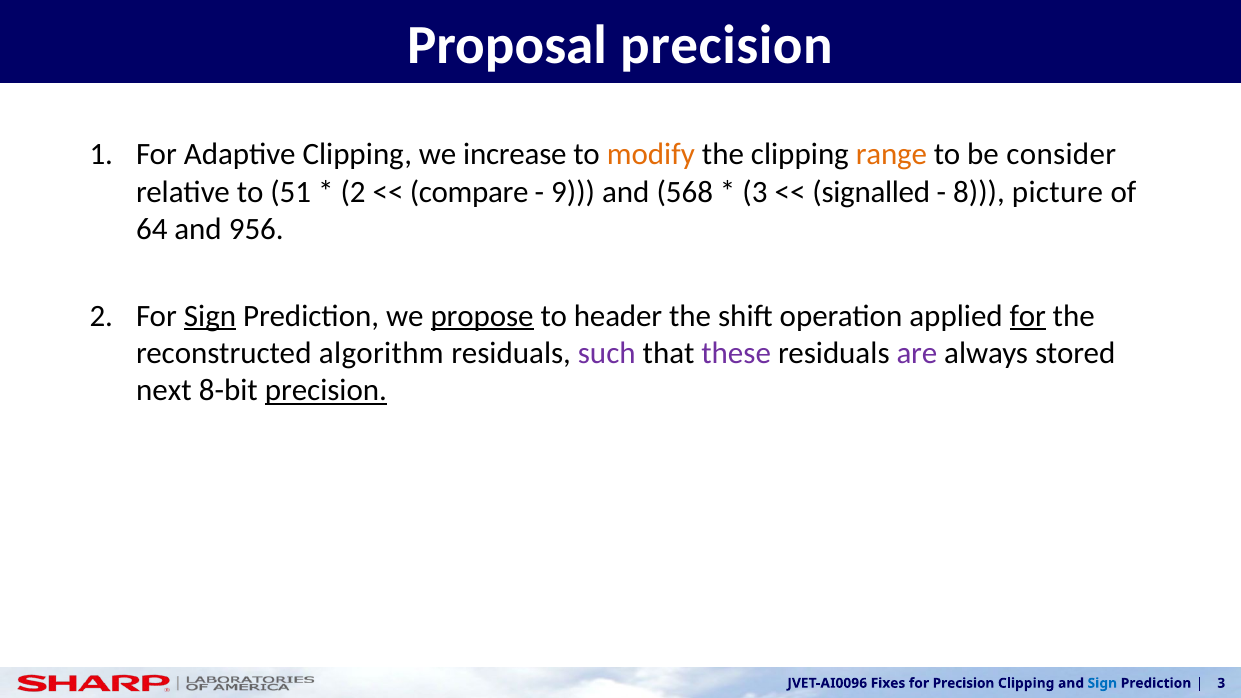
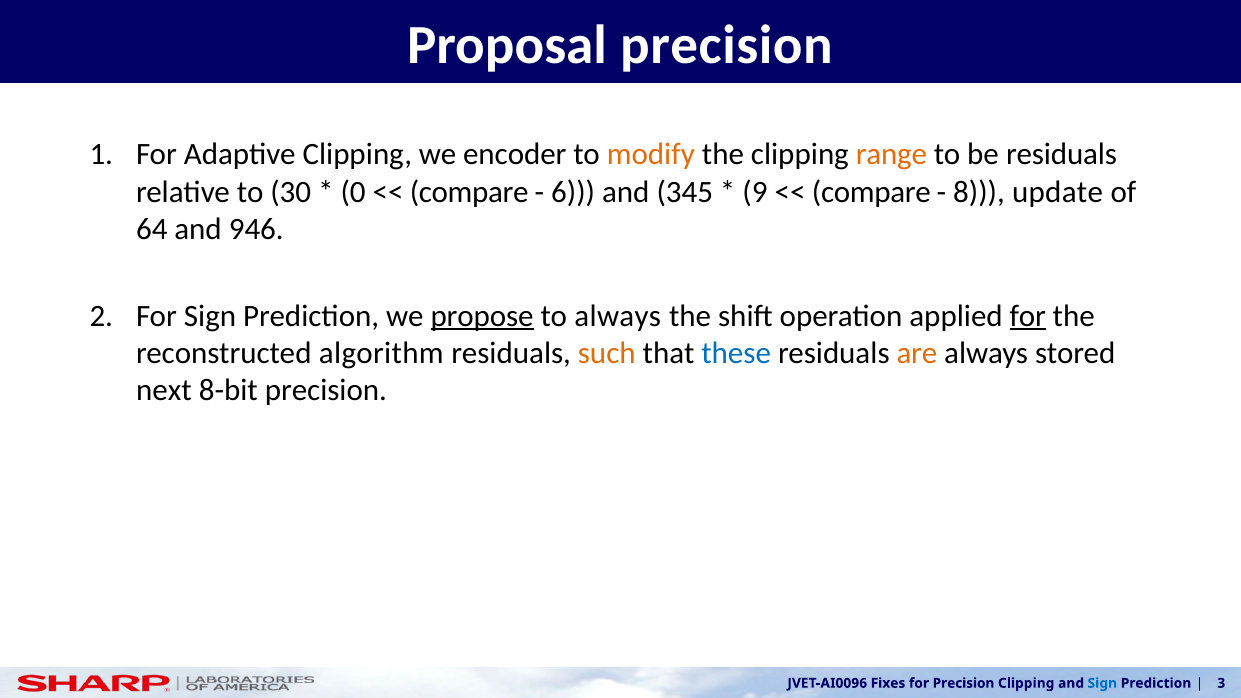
increase: increase -> encoder (515, 155)
be consider: consider -> residuals (1061, 155)
51: 51 -> 30 (291, 192)
2: 2 -> 0 (353, 192)
9: 9 -> 6 (573, 192)
568: 568 -> 345 (685, 192)
3: 3 -> 9 (755, 192)
signalled: signalled -> compare (871, 192)
picture: picture -> update (1058, 192)
956: 956 -> 946 (256, 229)
Sign underline: present -> none (210, 316)
to header: header -> always (618, 316)
such colour: purple -> orange (607, 353)
these colour: purple -> blue (736, 353)
are colour: purple -> orange (917, 353)
precision underline: present -> none (326, 390)
